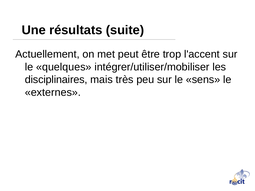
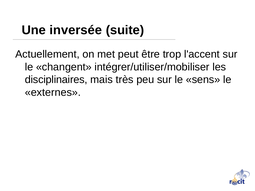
résultats: résultats -> inversée (76, 30)
quelques: quelques -> changent (64, 67)
